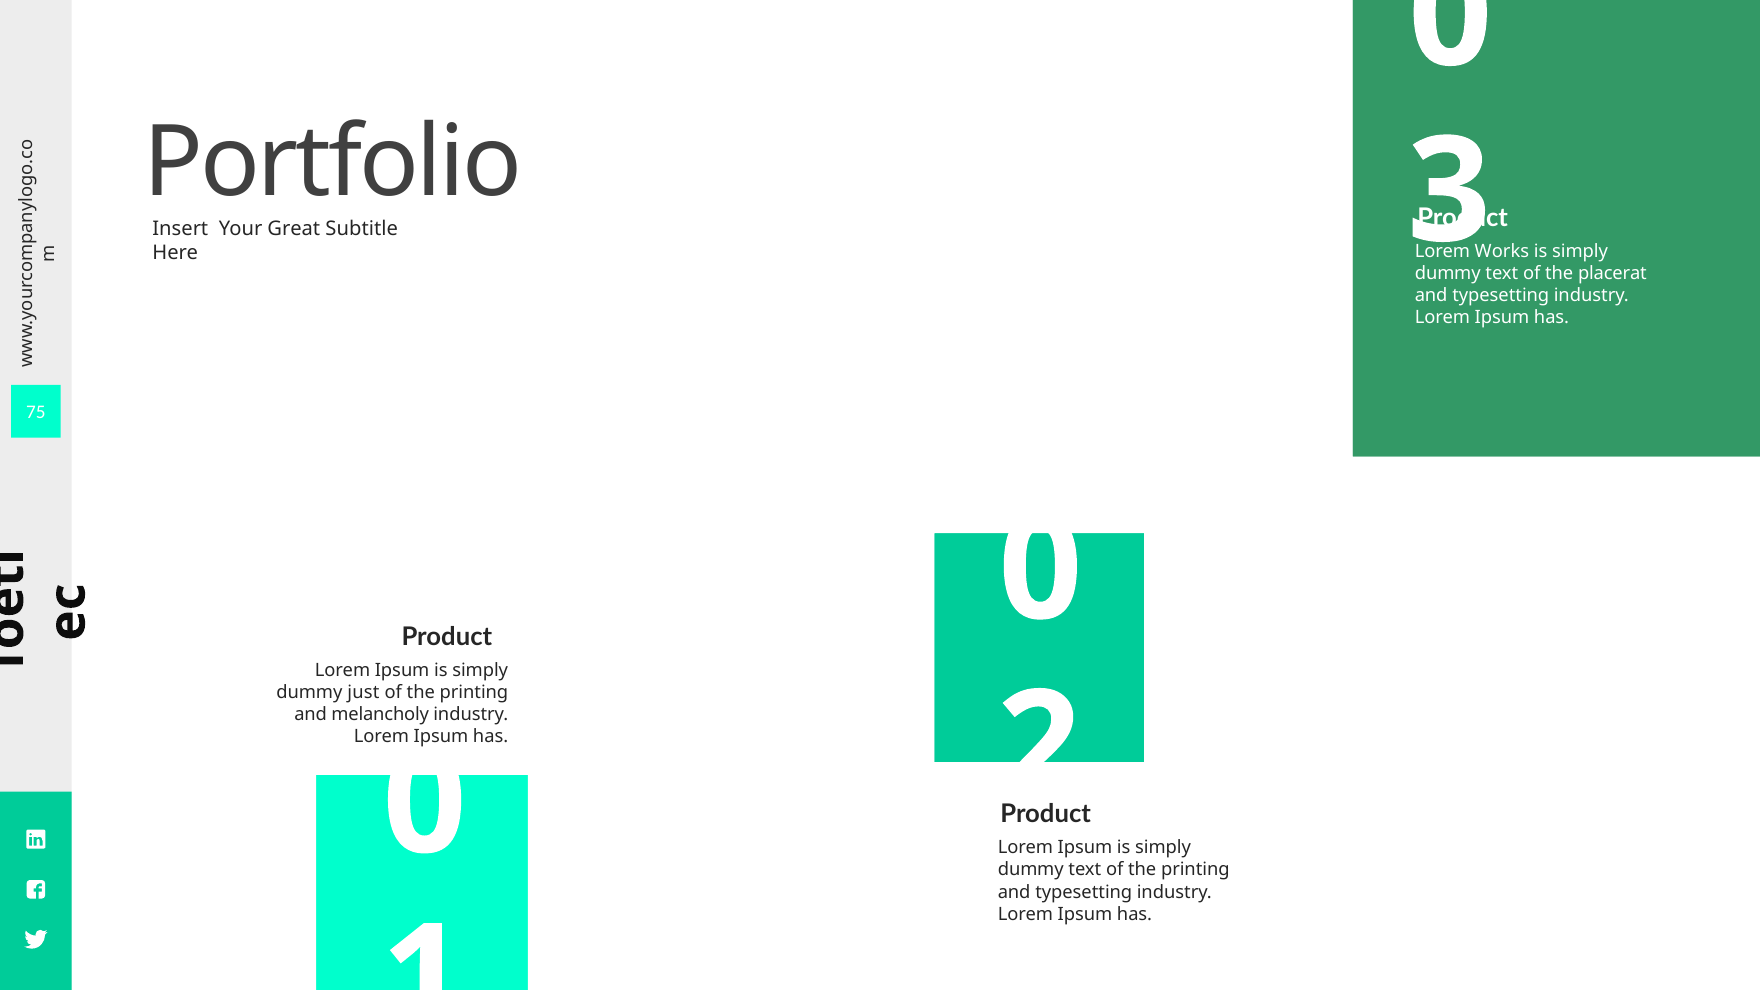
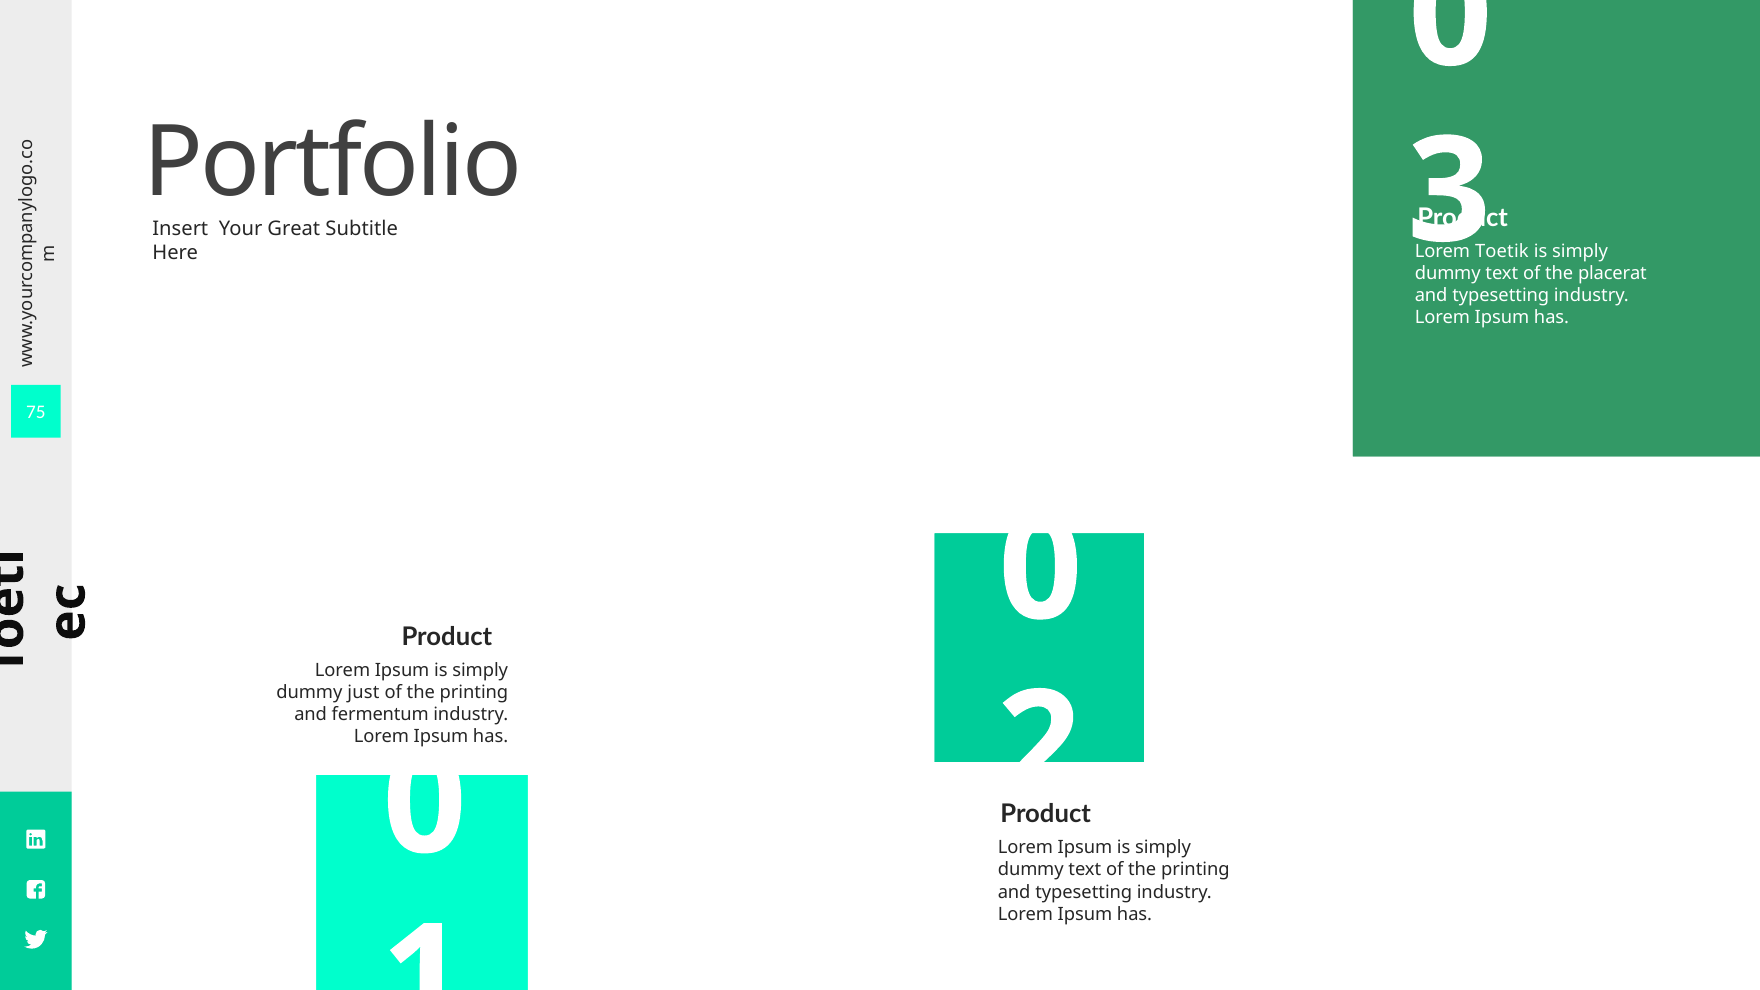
Works: Works -> Toetik (1502, 252)
melancholy: melancholy -> fermentum (380, 715)
